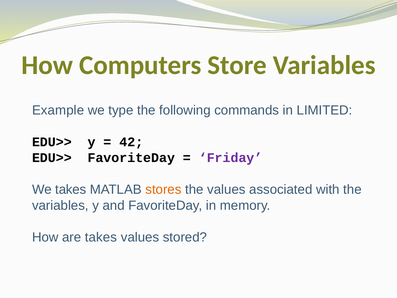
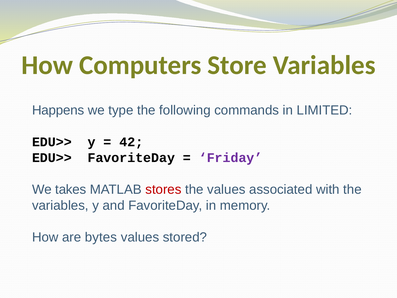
Example: Example -> Happens (58, 110)
stores colour: orange -> red (163, 189)
are takes: takes -> bytes (101, 237)
